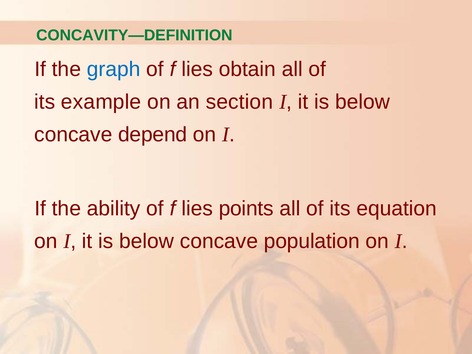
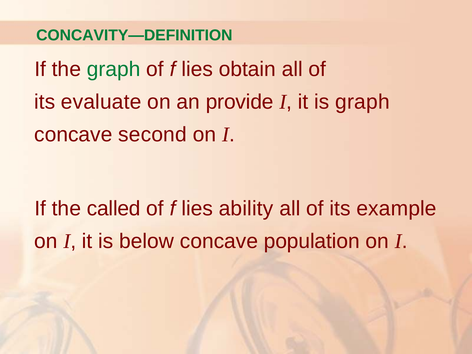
graph colour: blue -> green (114, 69)
example: example -> evaluate (101, 102)
section: section -> provide (240, 102)
below: below -> graph (363, 102)
depend: depend -> second (152, 135)
ability: ability -> called (114, 208)
points: points -> ability (246, 208)
equation: equation -> example (397, 208)
